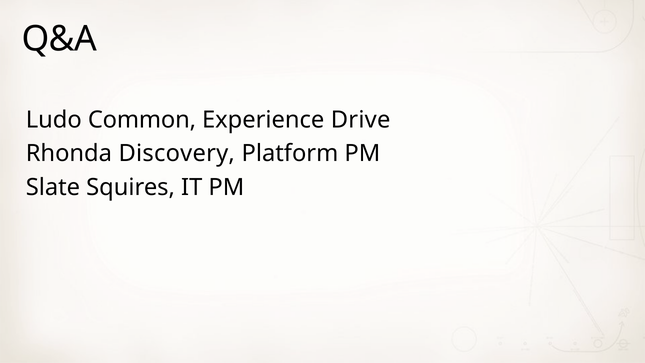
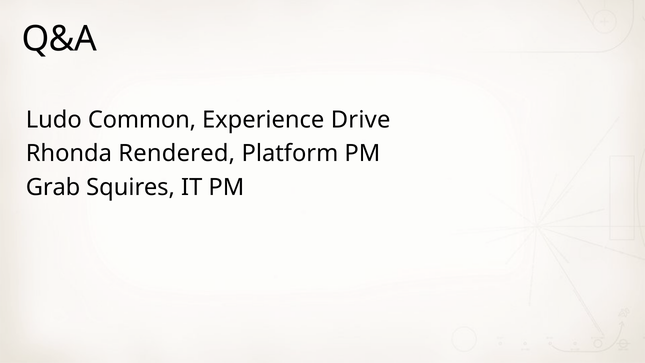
Discovery: Discovery -> Rendered (177, 153)
Slate: Slate -> Grab (53, 187)
